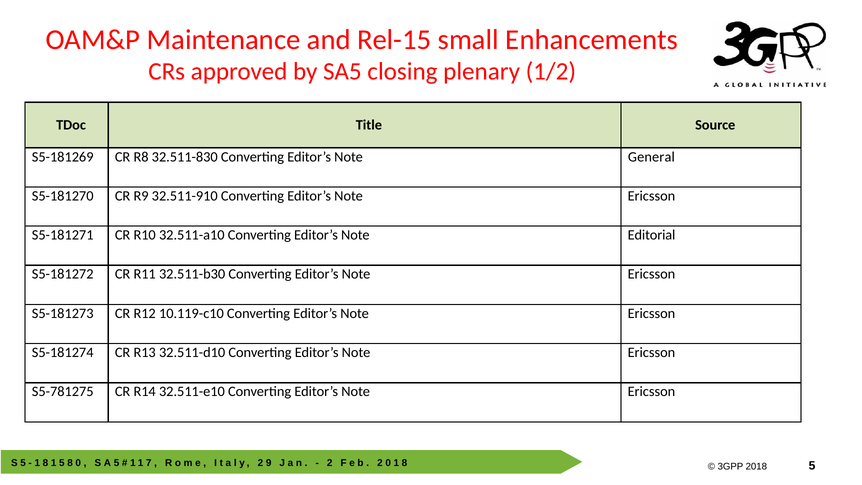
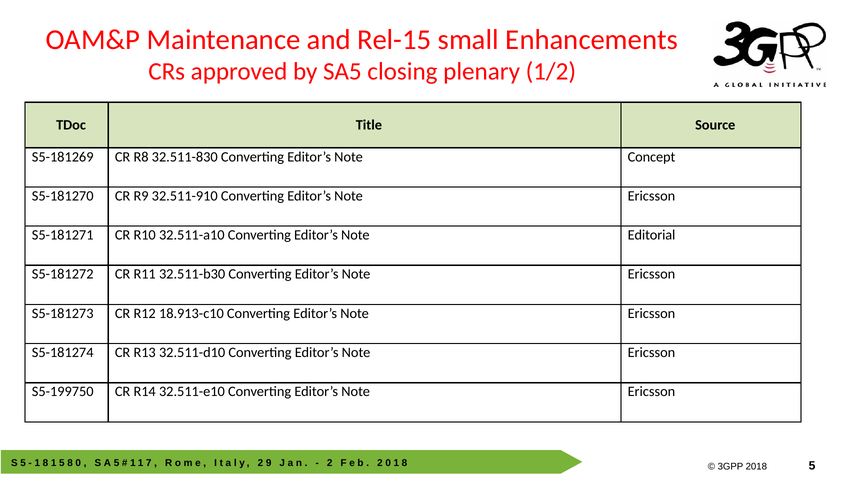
General: General -> Concept (651, 157)
10.119-c10: 10.119-c10 -> 18.913-c10 (191, 313)
S5-781275: S5-781275 -> S5-199750 (63, 392)
